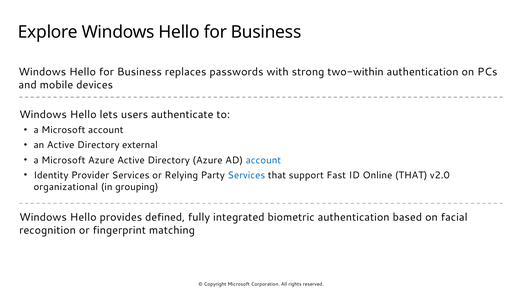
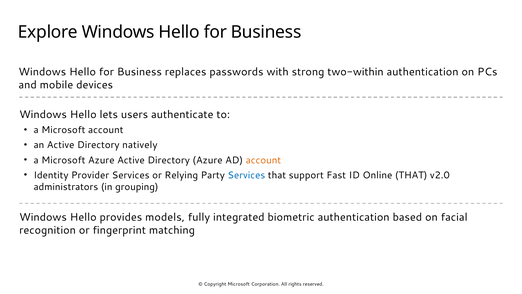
external: external -> natively (140, 145)
account colour: blue -> orange (263, 160)
organizational: organizational -> administrators (66, 187)
defined: defined -> models (165, 217)
